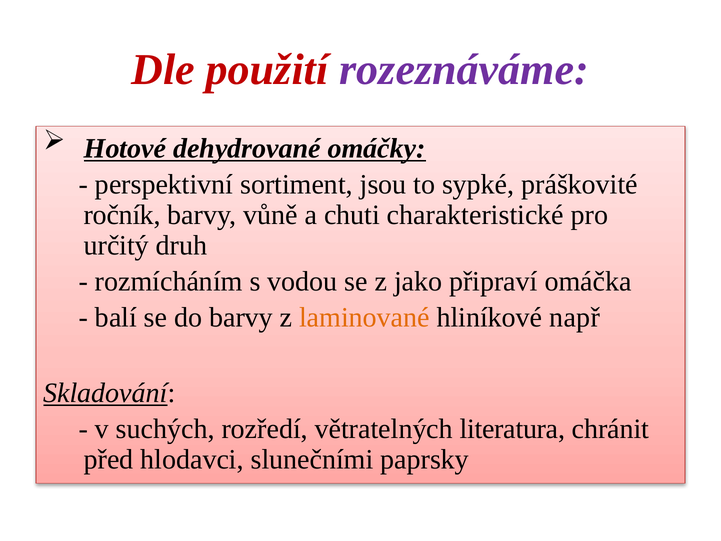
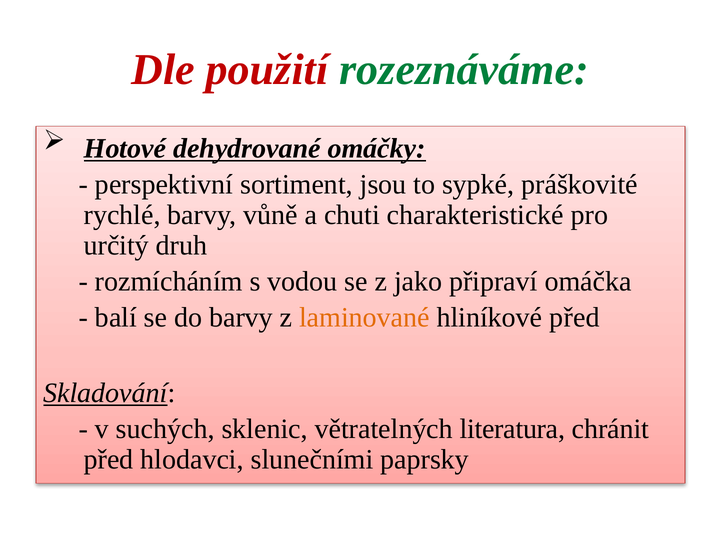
rozeznáváme colour: purple -> green (464, 70)
ročník: ročník -> rychlé (122, 215)
hliníkové např: např -> před (575, 317)
rozředí: rozředí -> sklenic (265, 429)
